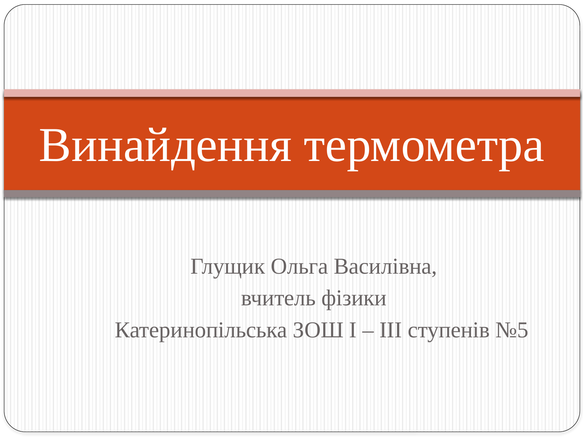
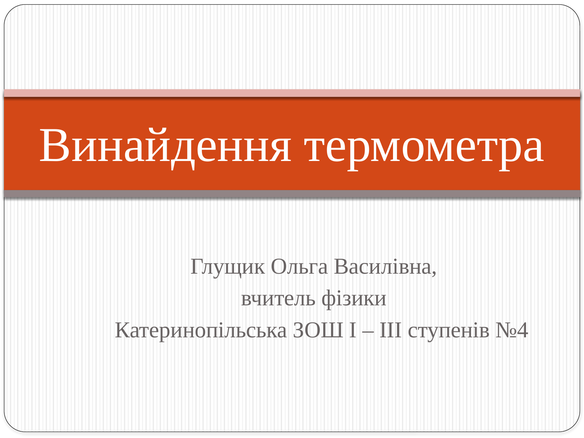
№5: №5 -> №4 (512, 330)
